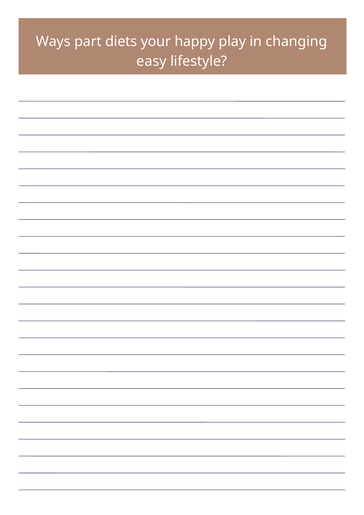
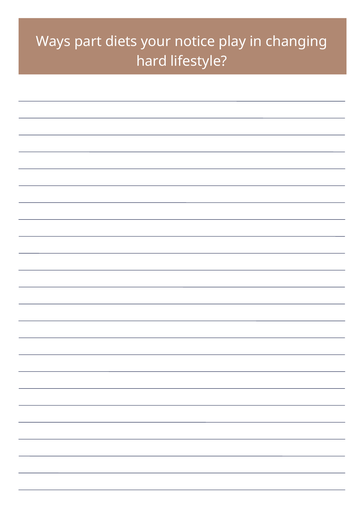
happy: happy -> notice (195, 41)
easy: easy -> hard (152, 61)
